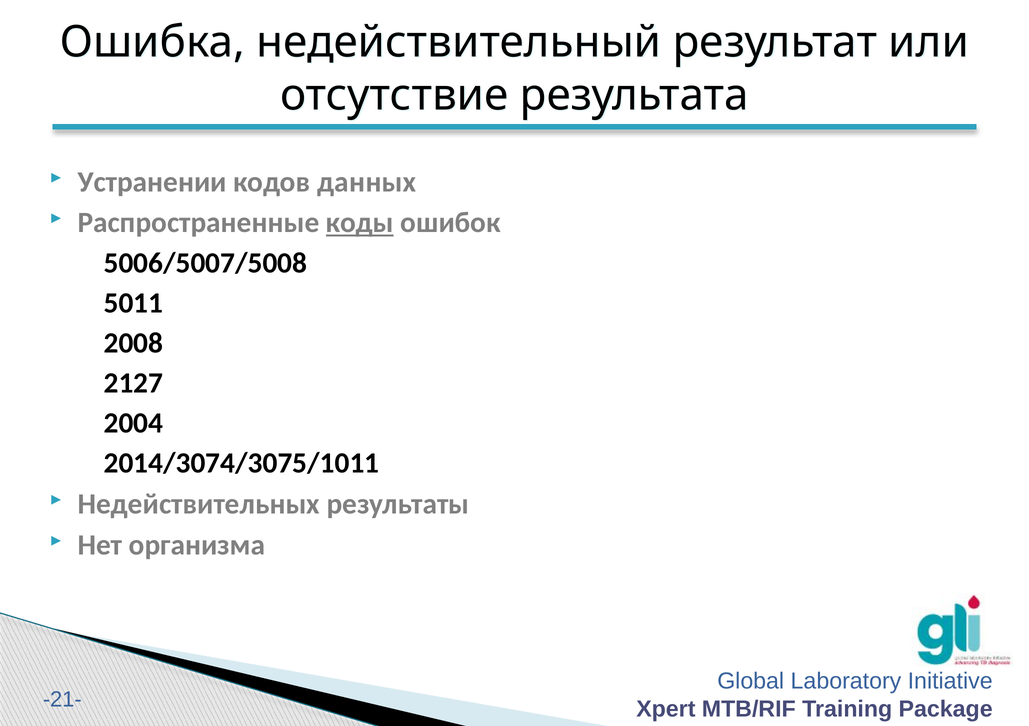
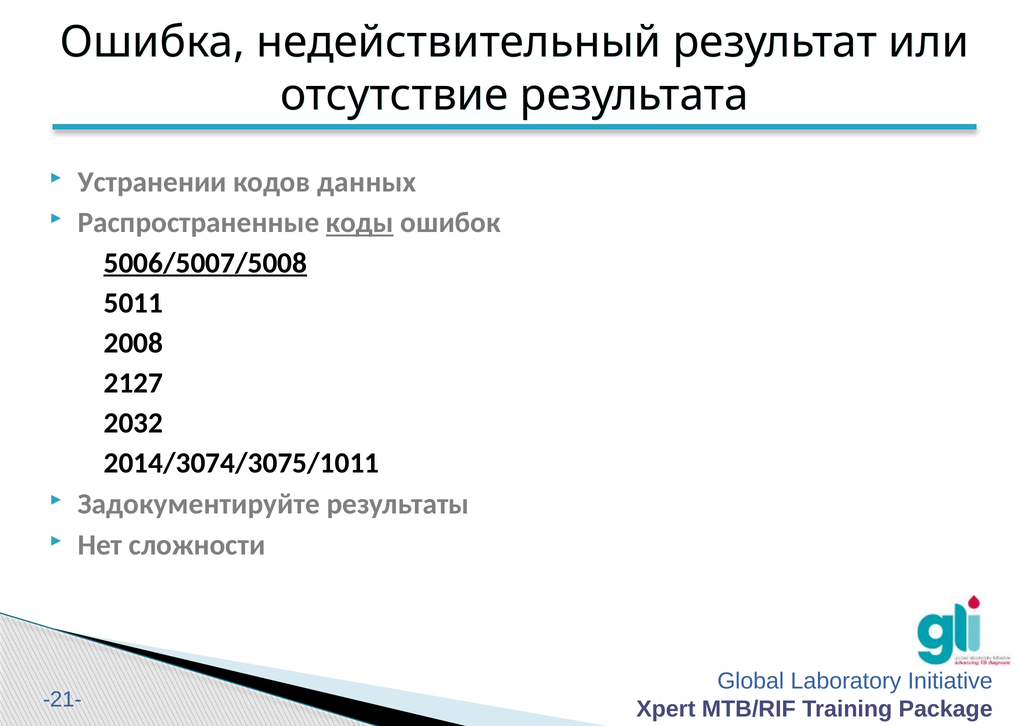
5006/5007/5008 underline: none -> present (205, 263)
2004: 2004 -> 2032 (133, 423)
Недействительных: Недействительных -> Задокументируйте (199, 504)
организма: организма -> сложности (197, 545)
